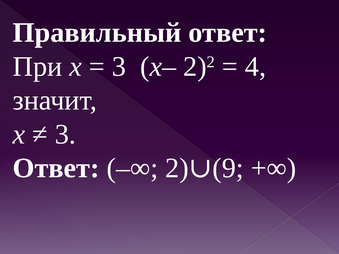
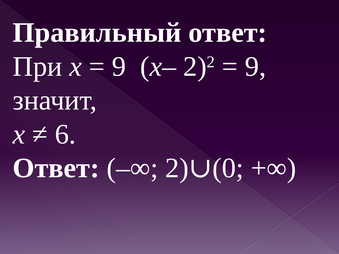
3: 3 -> 9 (119, 67)
4: 4 -> 9 (256, 67)
3: 3 -> 6 (65, 134)
9: 9 -> 0 (228, 168)
